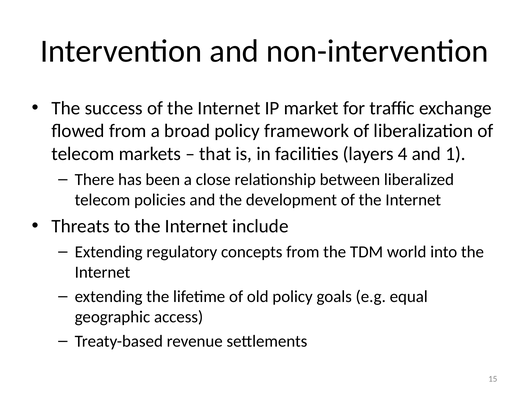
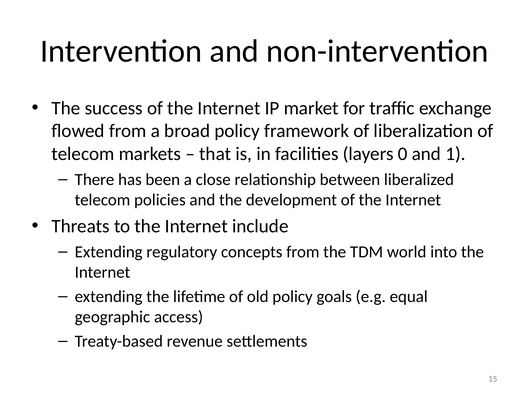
4: 4 -> 0 (403, 154)
